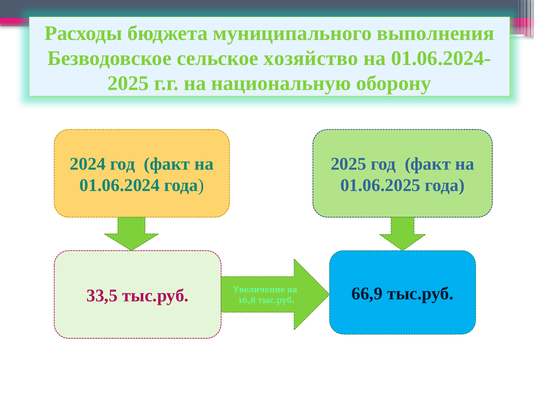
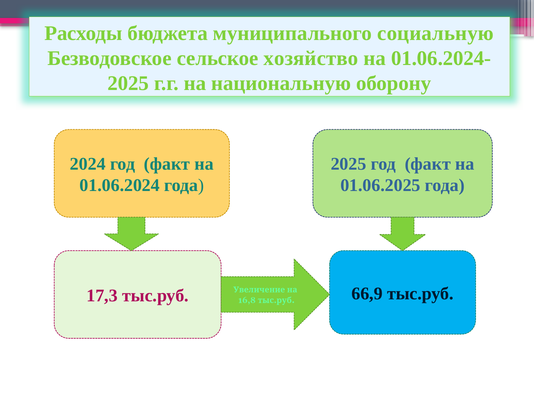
выполнения: выполнения -> социальную (436, 33)
33,5: 33,5 -> 17,3 (102, 295)
